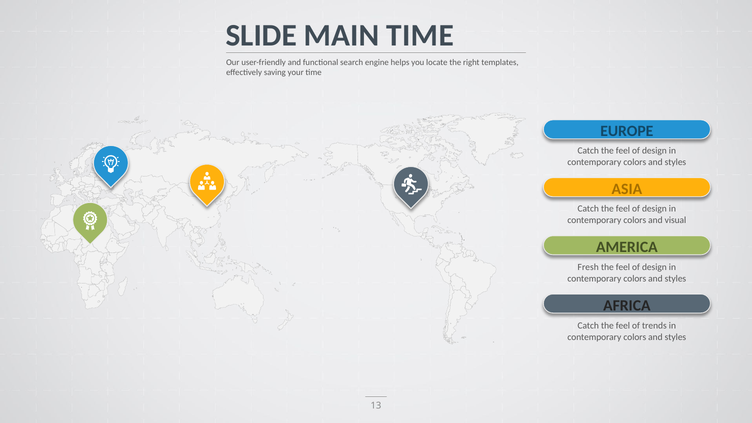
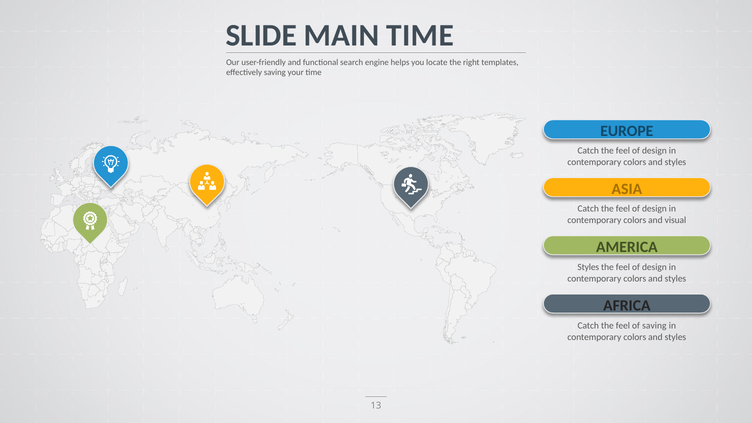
Fresh: Fresh -> Styles (588, 267)
of trends: trends -> saving (654, 326)
